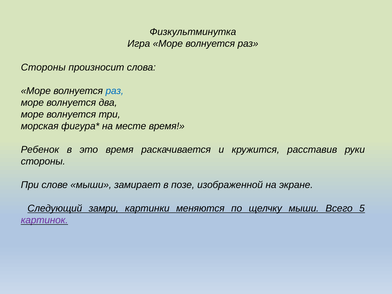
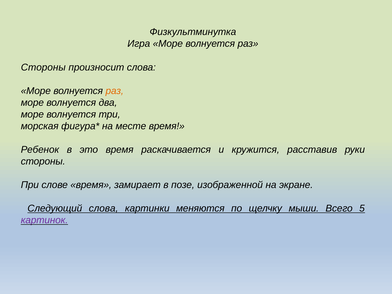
раз colour: blue -> orange (115, 91)
слове мыши: мыши -> время (91, 185)
Следующий замри: замри -> слова (104, 208)
